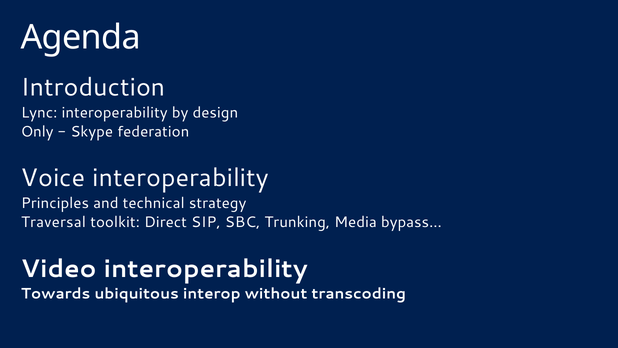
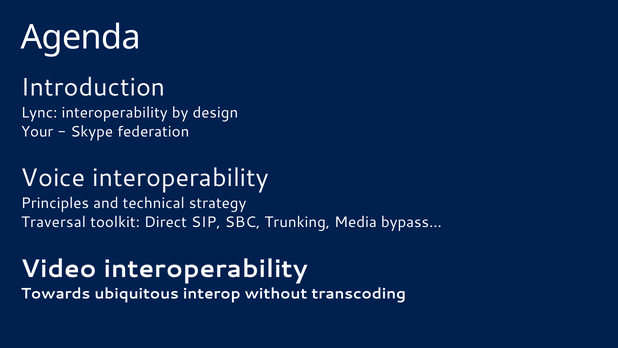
Only: Only -> Your (37, 132)
